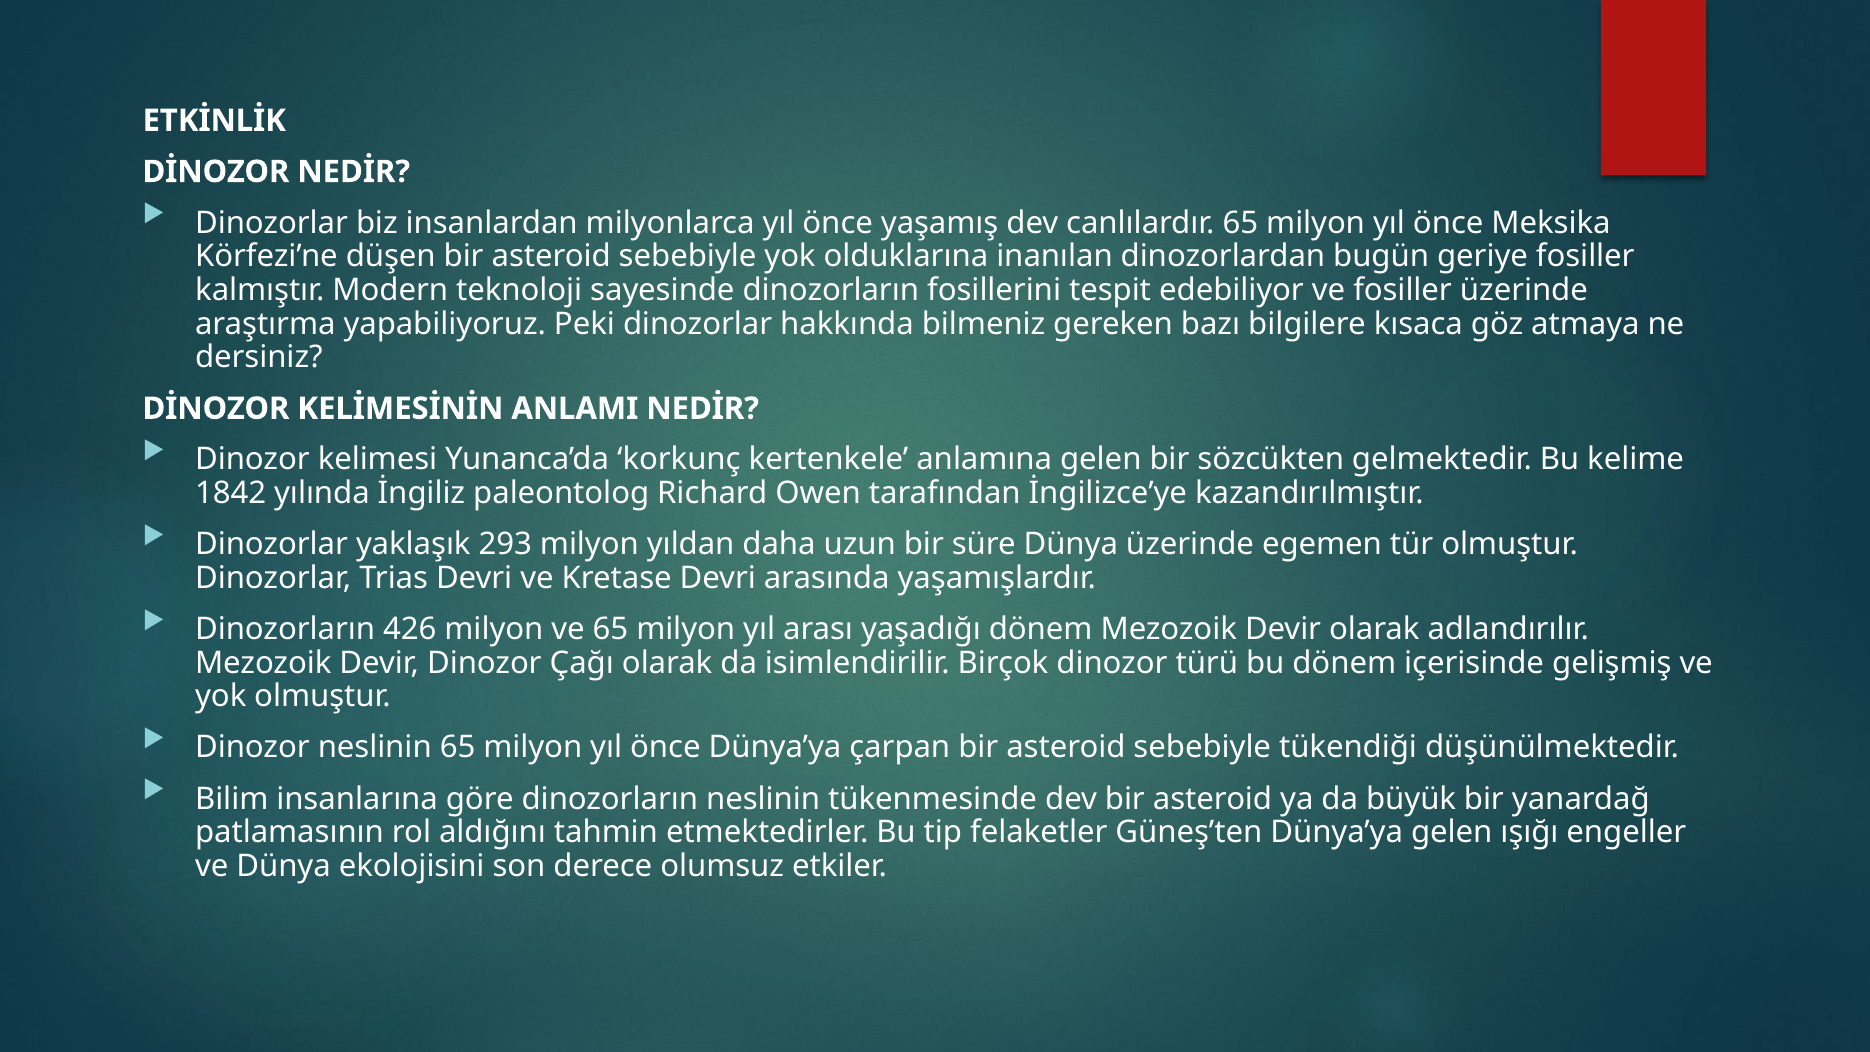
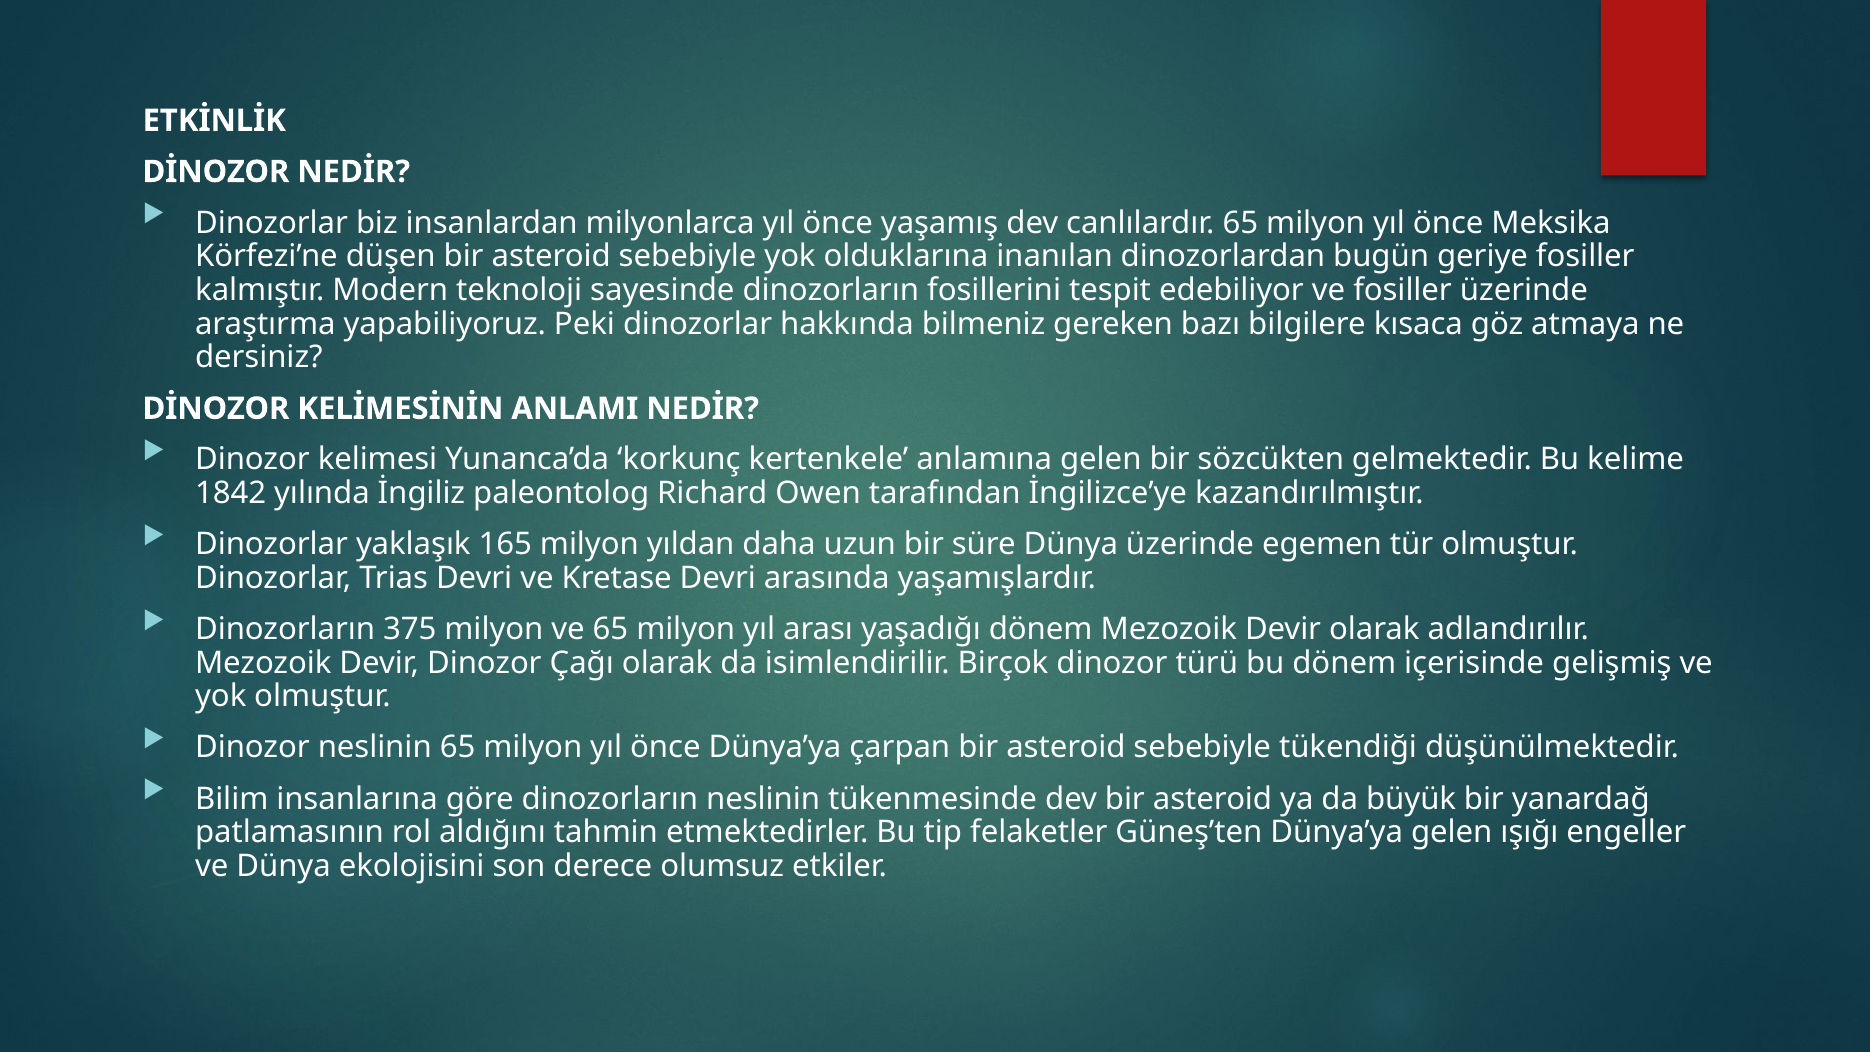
293: 293 -> 165 (505, 544)
426: 426 -> 375 (410, 629)
